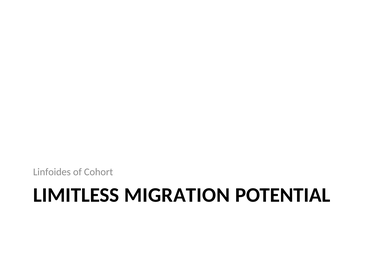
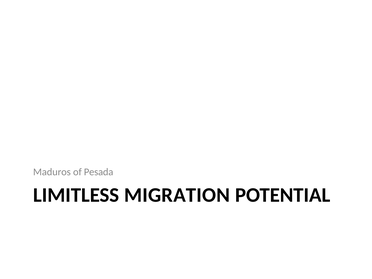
Linfoides: Linfoides -> Maduros (52, 172)
Cohort: Cohort -> Pesada (99, 172)
